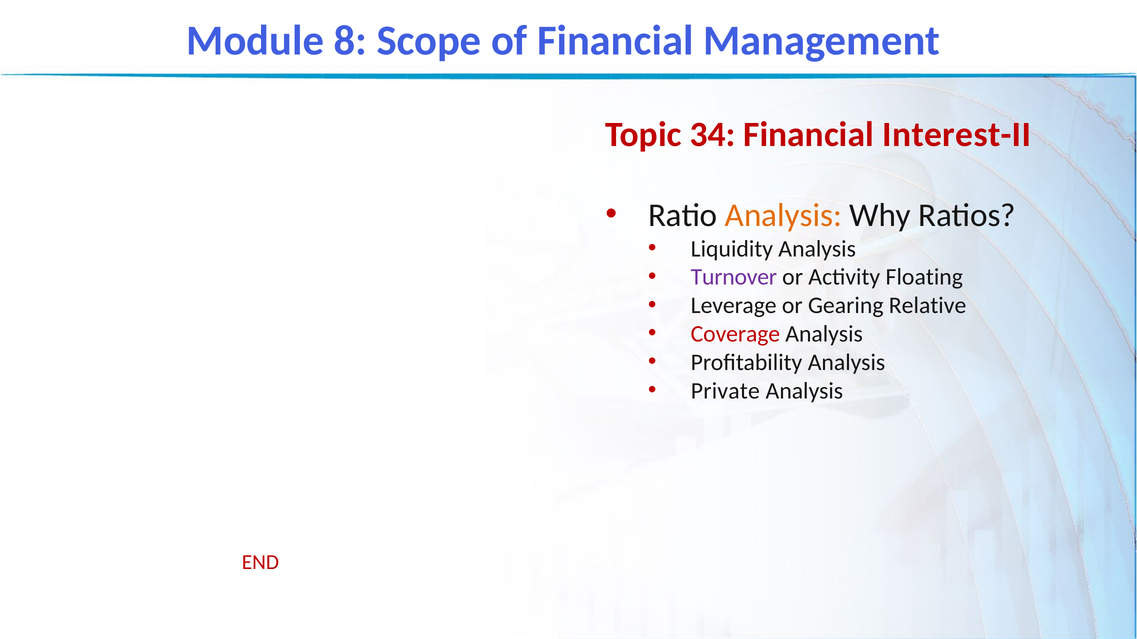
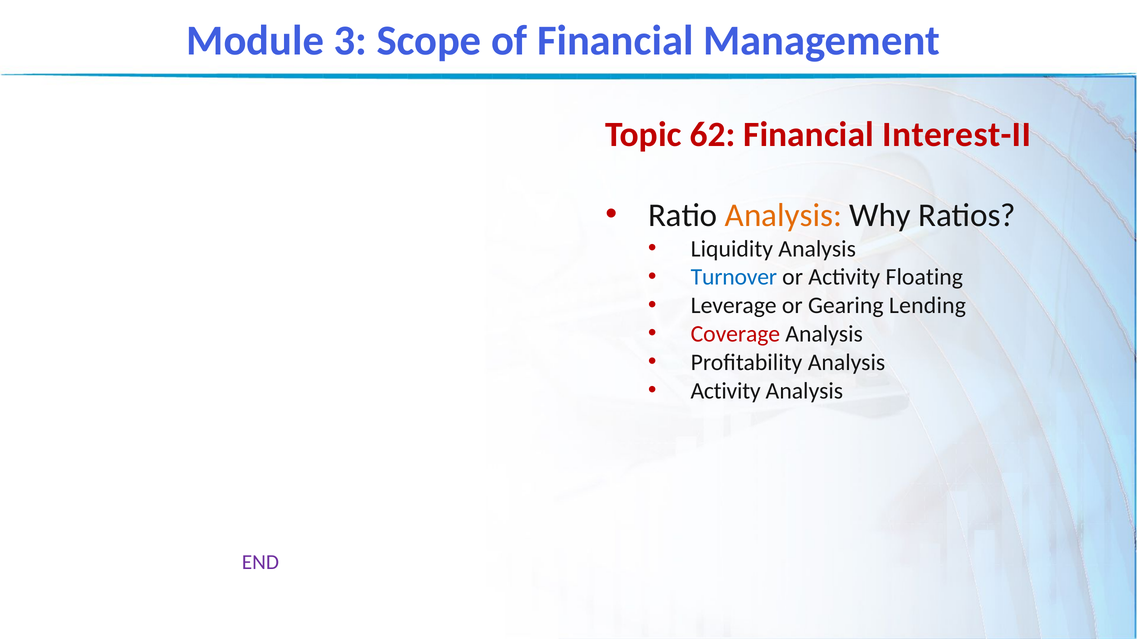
8: 8 -> 3 (350, 41)
34: 34 -> 62 (713, 135)
Turnover colour: purple -> blue (734, 277)
Relative: Relative -> Lending (927, 306)
Private: Private -> Activity (726, 391)
END colour: red -> purple (260, 563)
